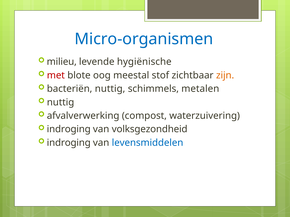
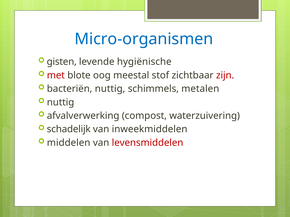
milieu: milieu -> gisten (62, 62)
zijn colour: orange -> red (225, 75)
indroging: indroging -> schadelijk (69, 130)
volksgezondheid: volksgezondheid -> inweekmiddelen (150, 130)
indroging: indroging -> middelen (69, 143)
levensmiddelen colour: blue -> red (148, 143)
